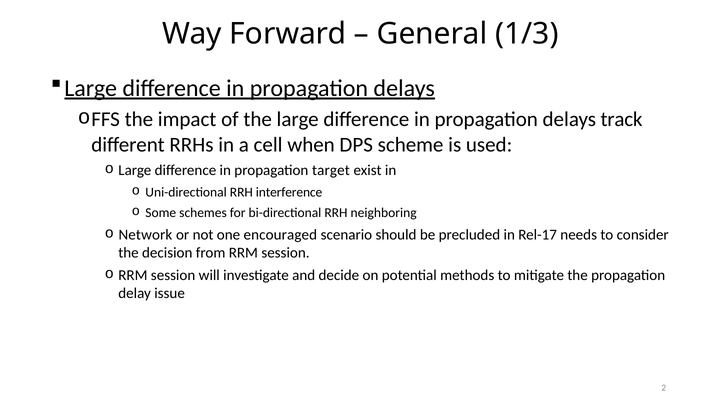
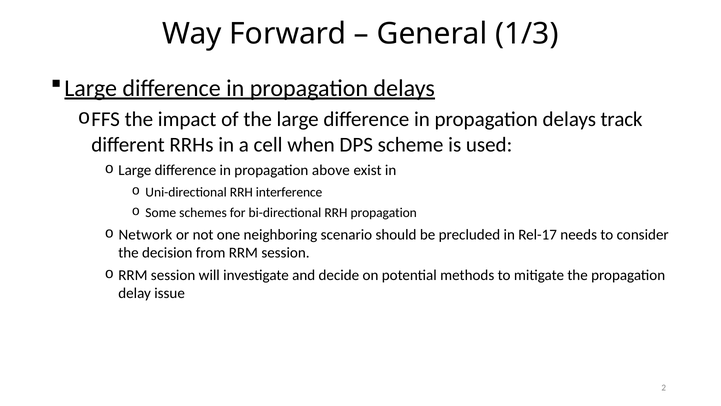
target: target -> above (331, 170)
RRH neighboring: neighboring -> propagation (384, 213)
encouraged: encouraged -> neighboring (280, 234)
